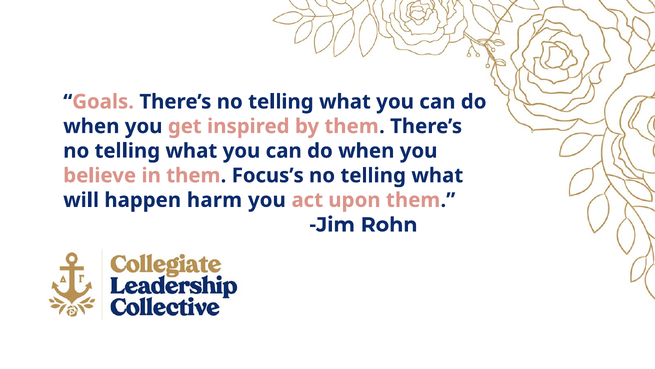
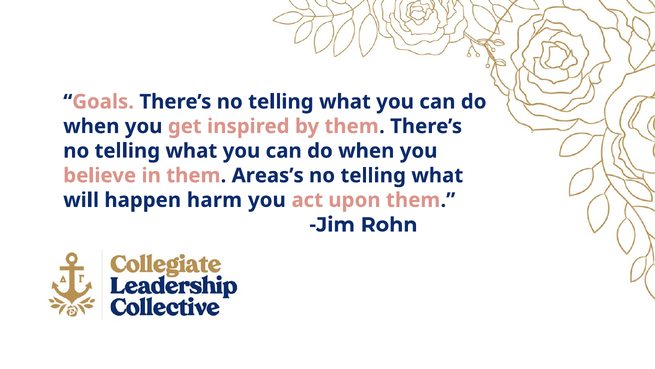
Focus’s: Focus’s -> Areas’s (268, 175)
